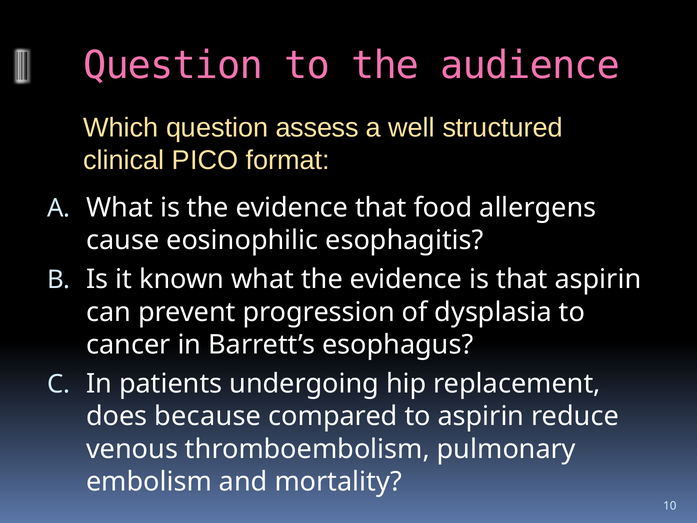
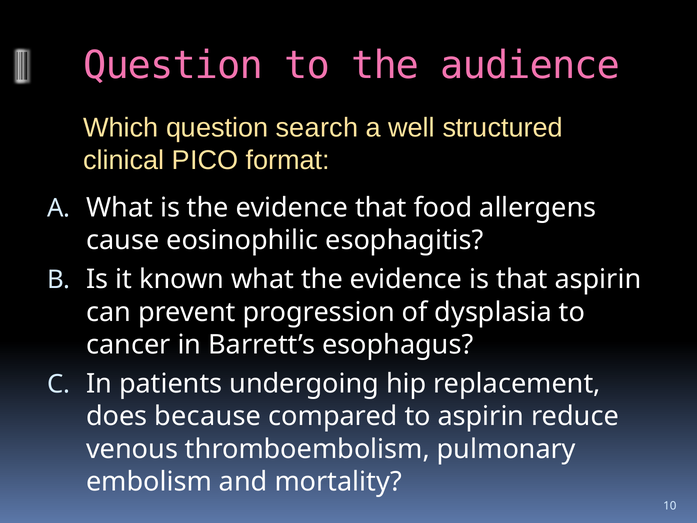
assess: assess -> search (317, 128)
